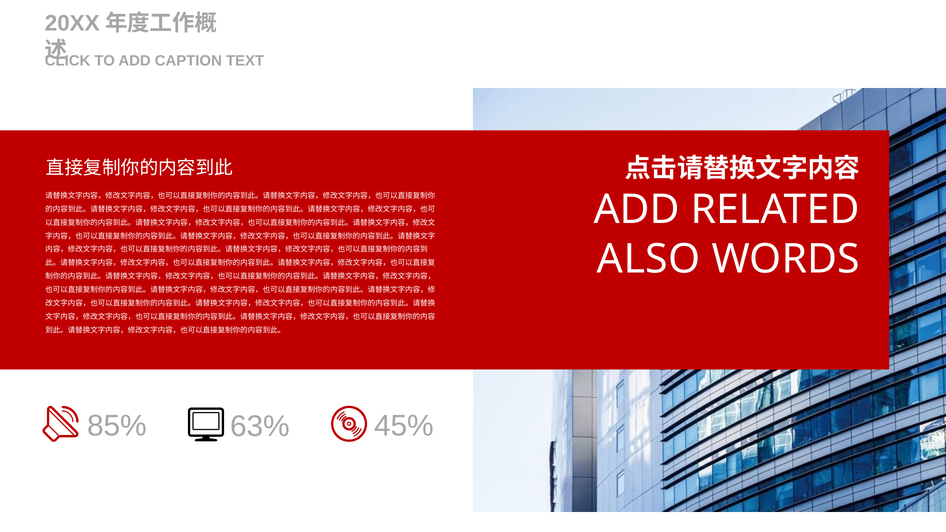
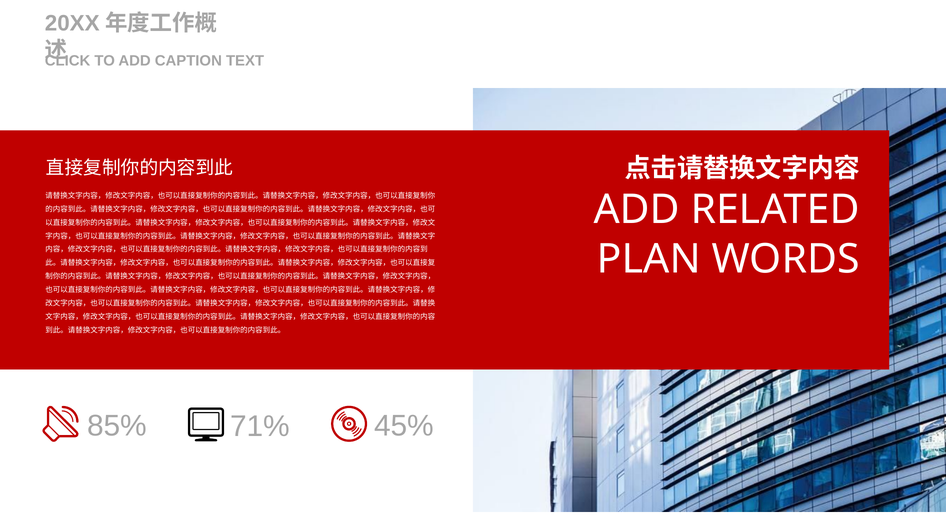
ALSO: ALSO -> PLAN (649, 259)
63%: 63% -> 71% (260, 426)
